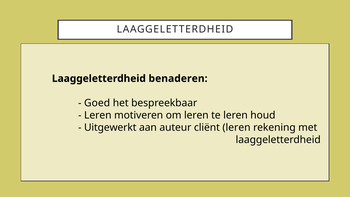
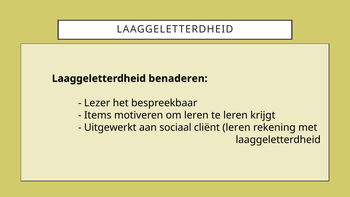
Goed: Goed -> Lezer (97, 103)
Leren: Leren -> Items (98, 115)
houd: houd -> krijgt (263, 115)
auteur: auteur -> sociaal (175, 128)
